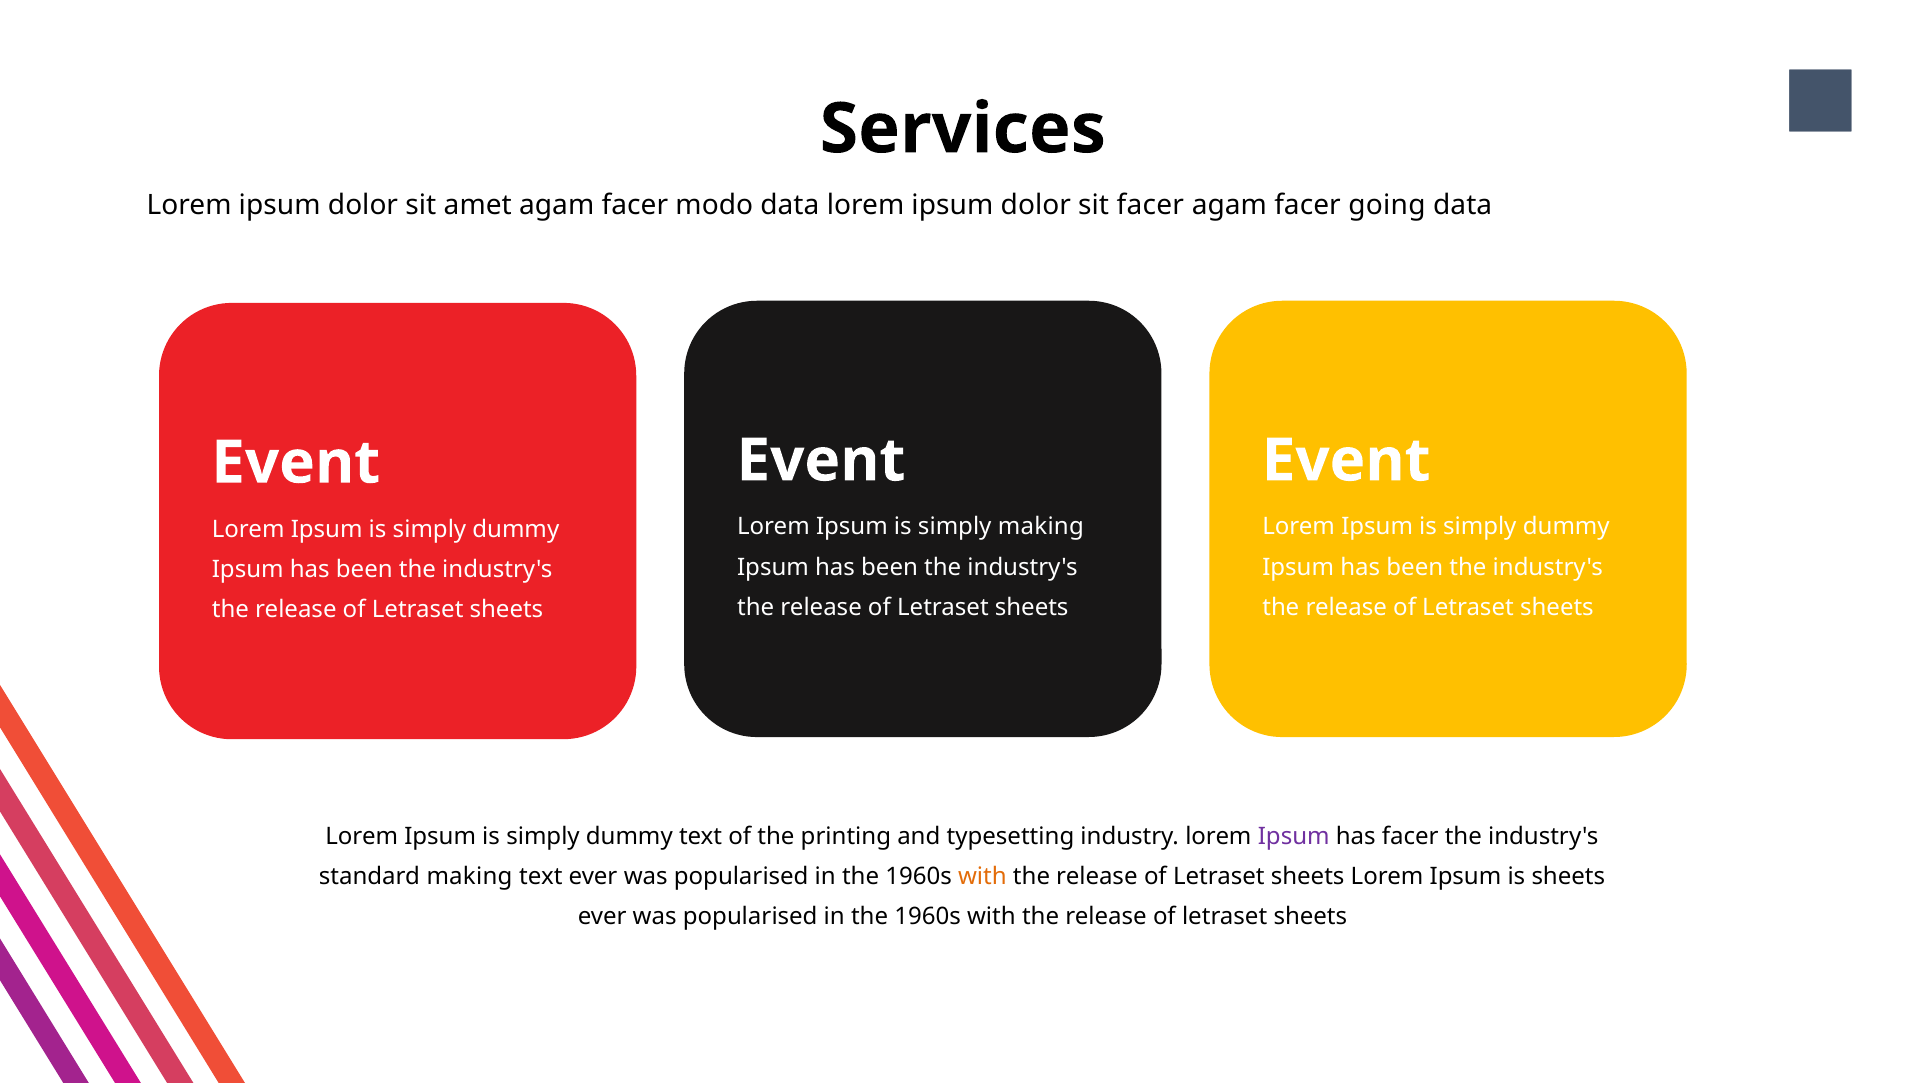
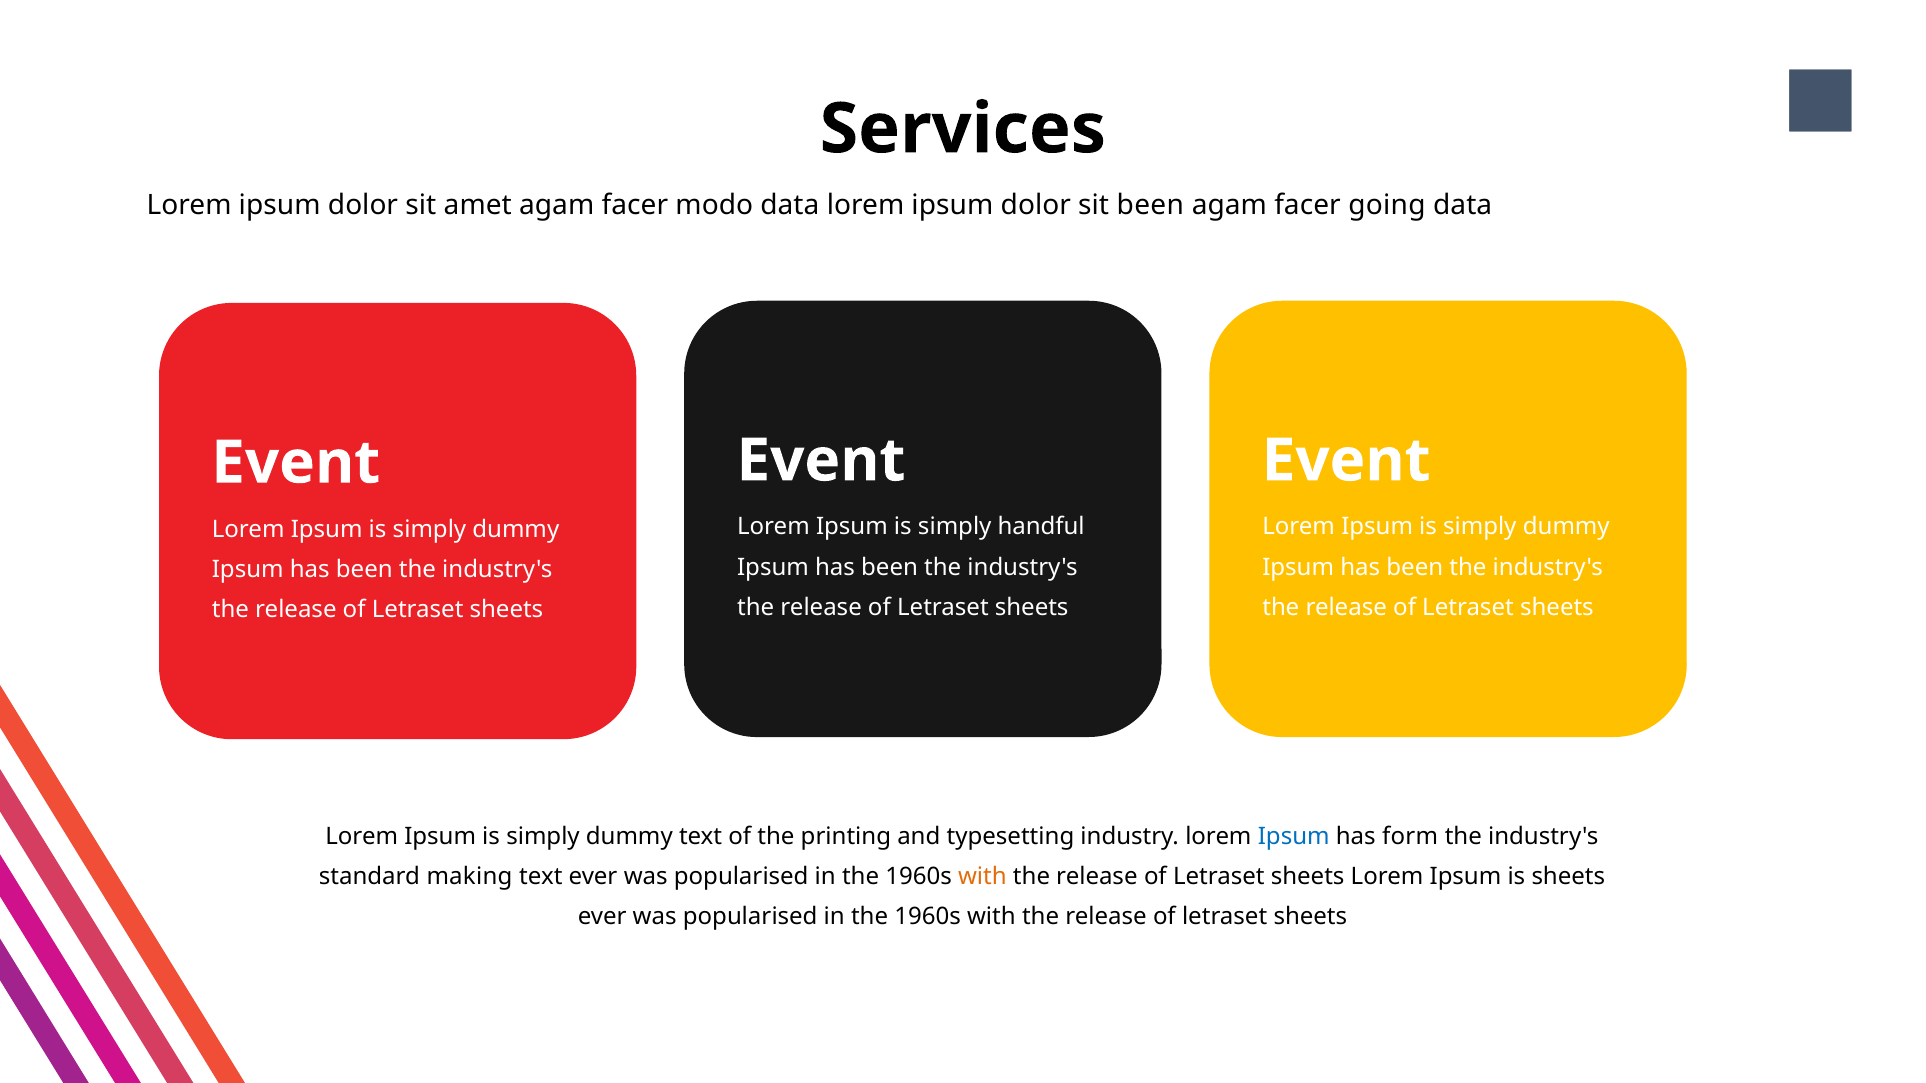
sit facer: facer -> been (1150, 205)
simply making: making -> handful (1041, 527)
Ipsum colour: purple -> blue (1294, 836)
has facer: facer -> form (1410, 836)
